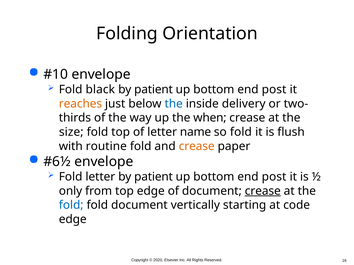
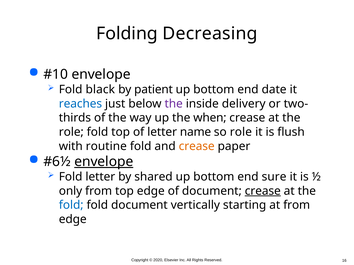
Orientation: Orientation -> Decreasing (210, 34)
post: post -> date (274, 90)
reaches colour: orange -> blue (80, 104)
the colour: blue -> purple (174, 104)
size: size -> role (71, 132)
so fold: fold -> role (241, 132)
envelope underline: none -> present (104, 162)
letter by patient: patient -> shared (153, 177)
post: post -> sure (274, 177)
at code: code -> from (297, 205)
